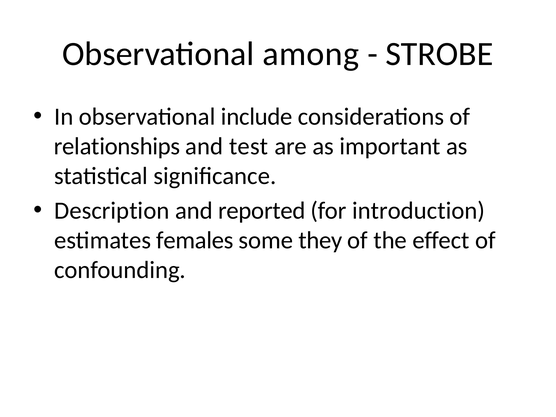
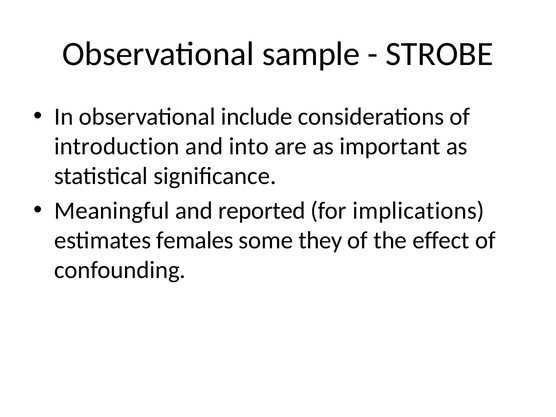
among: among -> sample (311, 54)
relationships: relationships -> introduction (117, 146)
test: test -> into (249, 146)
Description: Description -> Meaningful (112, 211)
introduction: introduction -> implications (418, 211)
